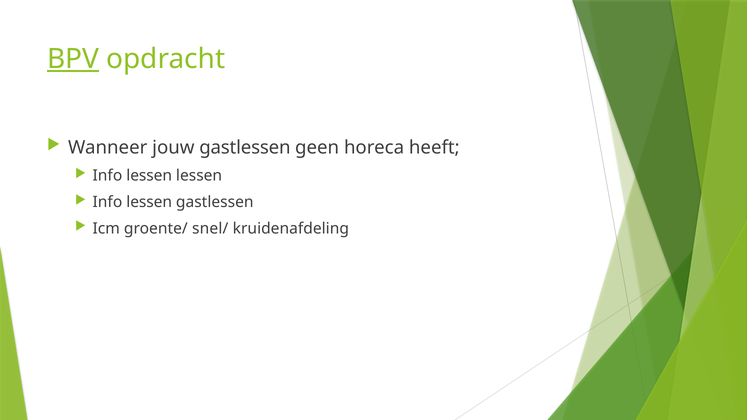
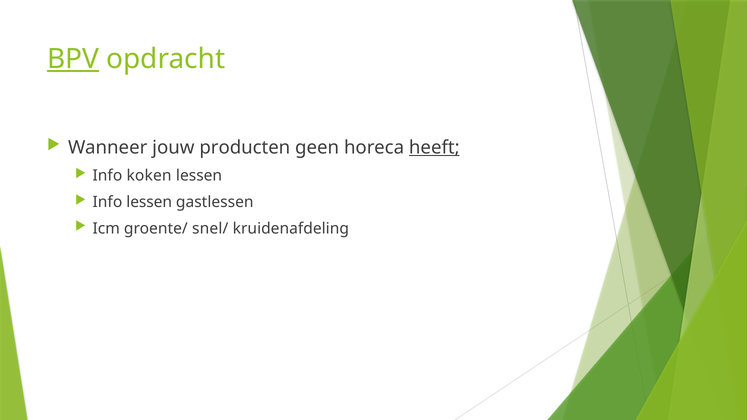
jouw gastlessen: gastlessen -> producten (245, 148)
heeft underline: none -> present (434, 148)
lessen: lessen -> koken (149, 176)
